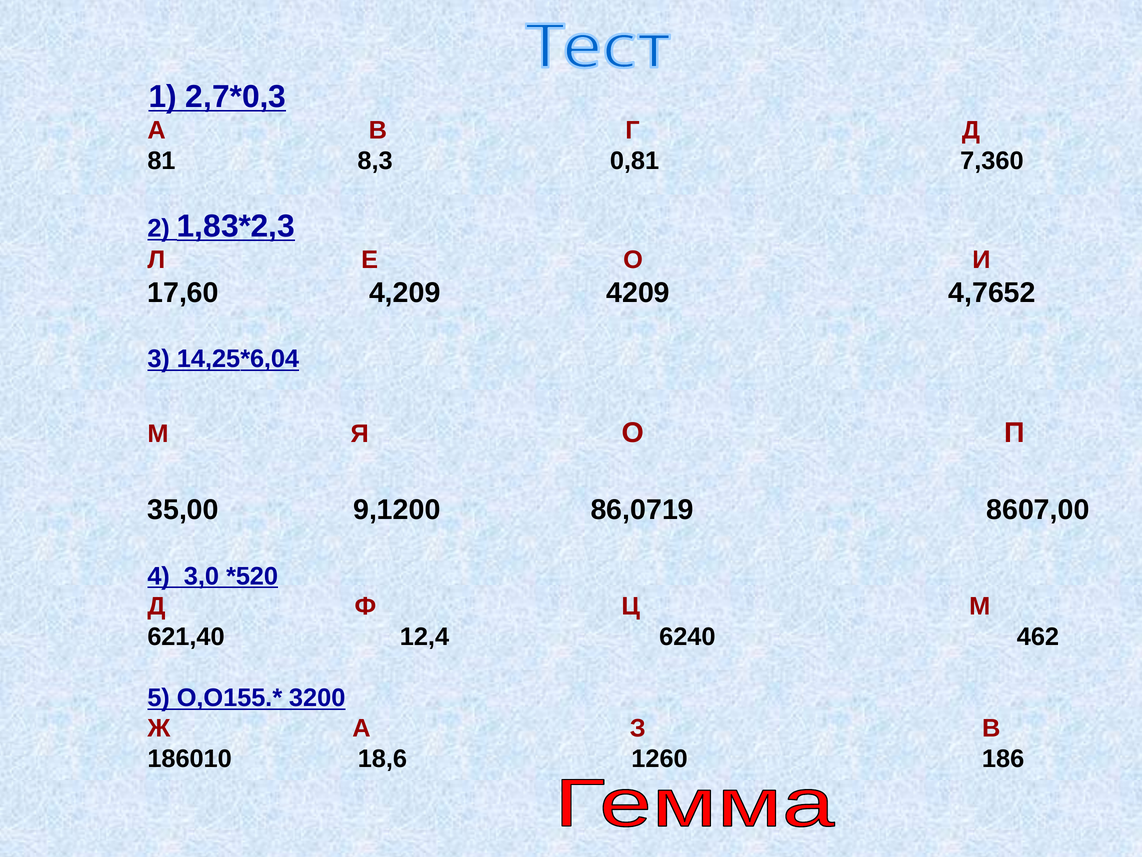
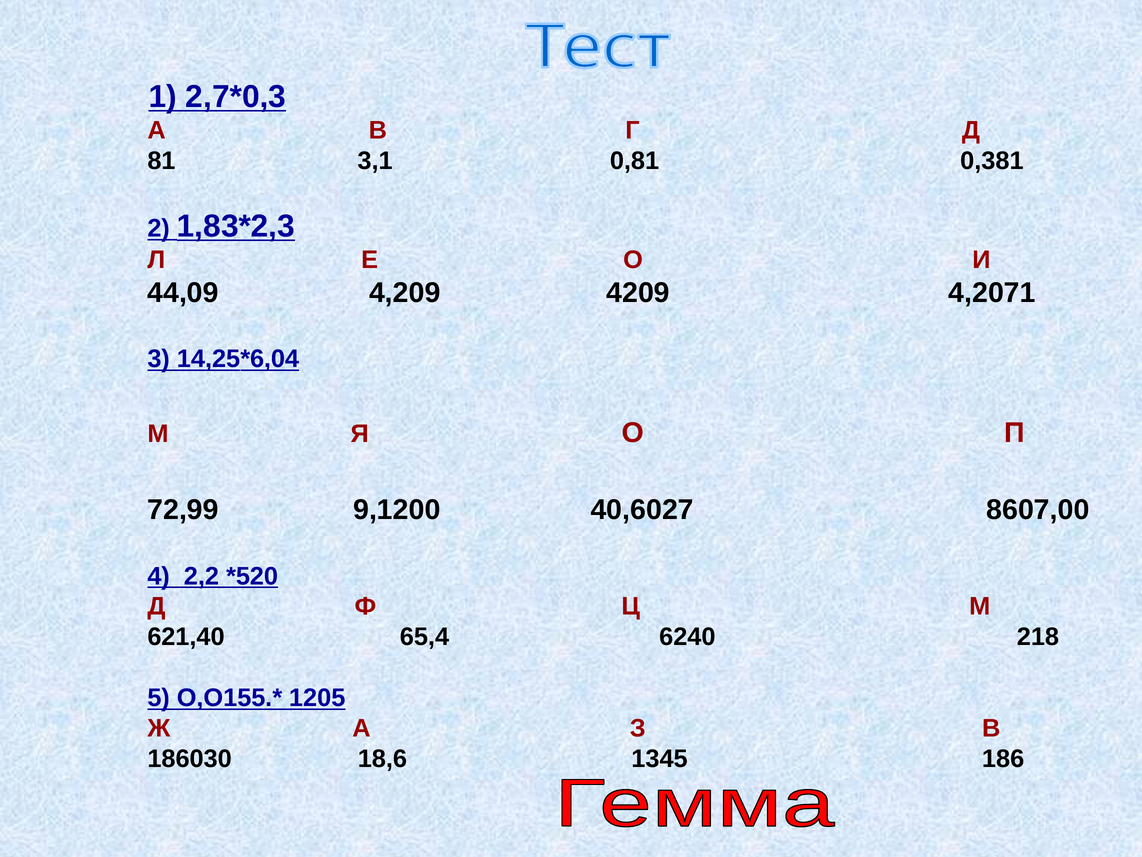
8,3: 8,3 -> 3,1 (375, 161)
7,360: 7,360 -> 0,381 (992, 161)
17,60: 17,60 -> 44,09 (183, 292)
4,7652: 4,7652 -> 4,2071 (992, 292)
35,00: 35,00 -> 72,99 (183, 509)
86,0719: 86,0719 -> 40,6027 (642, 509)
3,0: 3,0 -> 2,2 (201, 576)
12,4: 12,4 -> 65,4 (424, 637)
462: 462 -> 218 (1038, 637)
3200: 3200 -> 1205 (317, 698)
186010: 186010 -> 186030 (190, 758)
1260: 1260 -> 1345 (660, 758)
